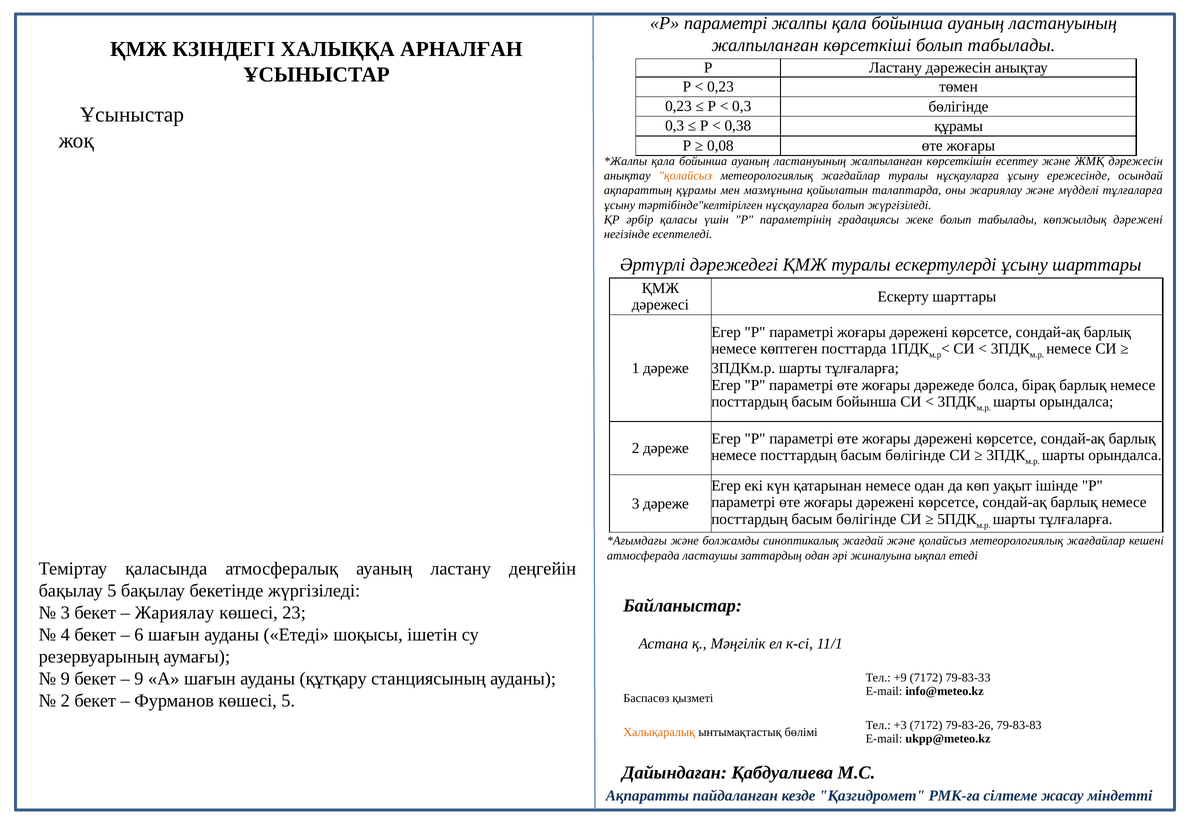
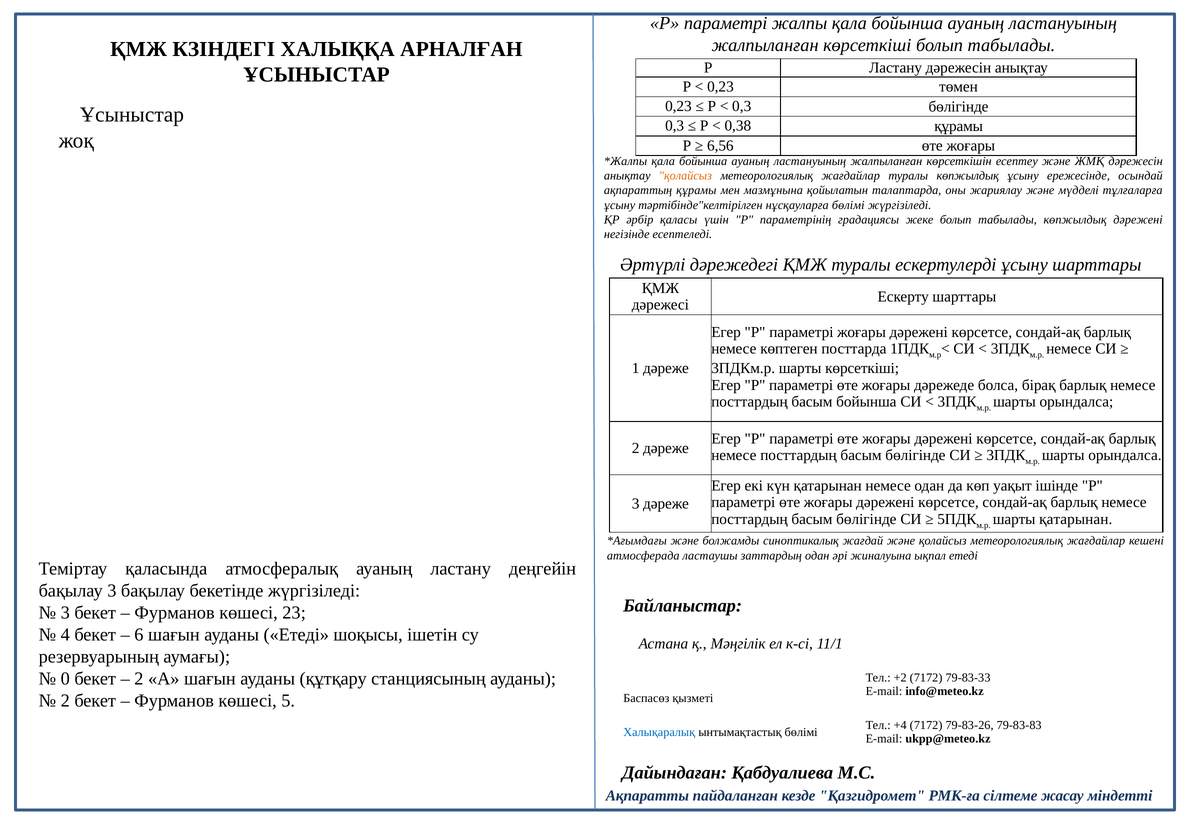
0,08: 0,08 -> 6,56 (720, 146)
туралы нұсқауларға: нұсқауларға -> көпжылдық (968, 176)
нұсқауларға болып: болып -> бөлімі (848, 205)
3ПДКм.р шарты тұлғаларға: тұлғаларға -> көрсеткіші (862, 368)
тұлғаларға: тұлғаларға -> қатарынан (1076, 519)
бақылау 5: 5 -> 3 (112, 591)
Жариялау: Жариялау -> Фурманов (175, 613)
9: 9 -> 0 (65, 679)
9: 9 -> 2 (139, 679)
+9: +9 -> +2 (900, 678)
+3: +3 -> +4 (900, 725)
Халықаралық colour: orange -> blue (659, 732)
